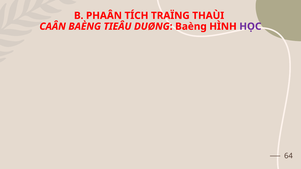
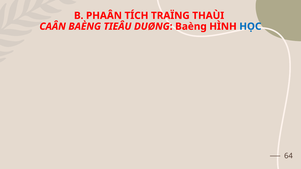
HỌC colour: purple -> blue (250, 26)
